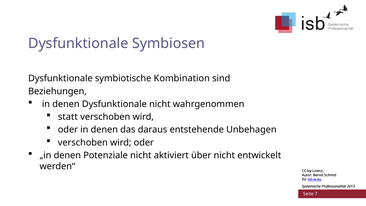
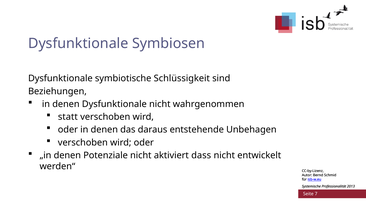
Kombination: Kombination -> Schlüssigkeit (182, 78)
über: über -> dass (201, 155)
